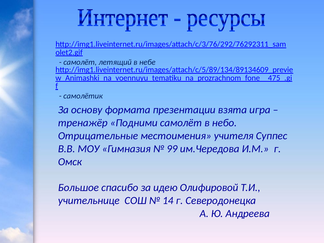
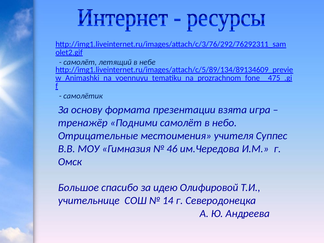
99: 99 -> 46 (172, 149)
